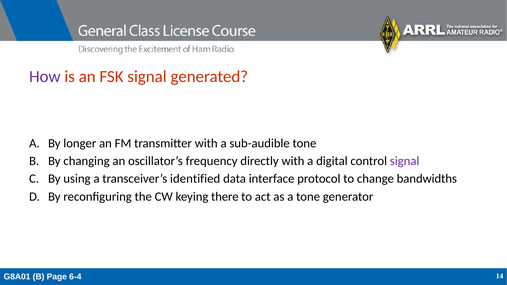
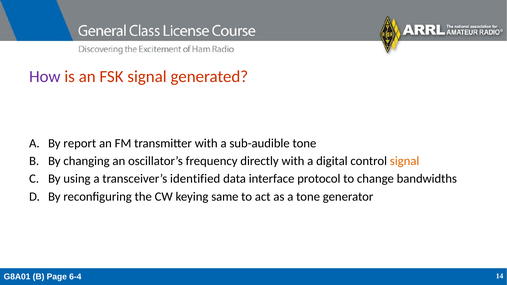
longer: longer -> report (80, 143)
signal colour: purple -> orange (405, 161)
there: there -> same (225, 197)
